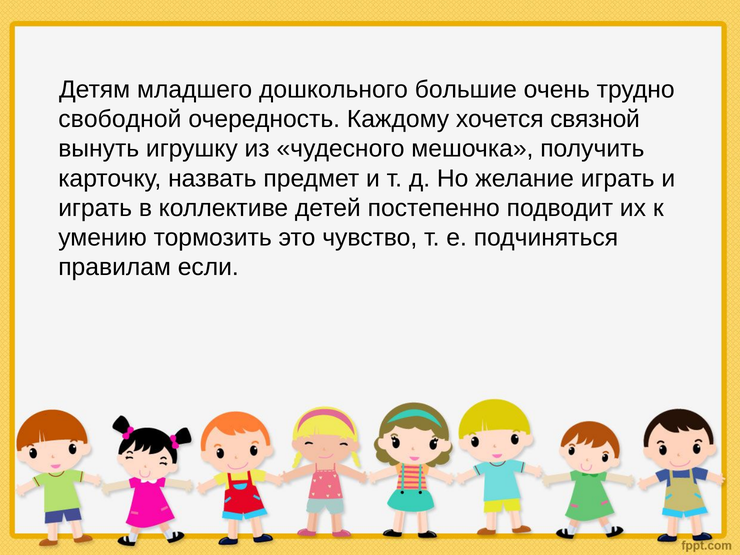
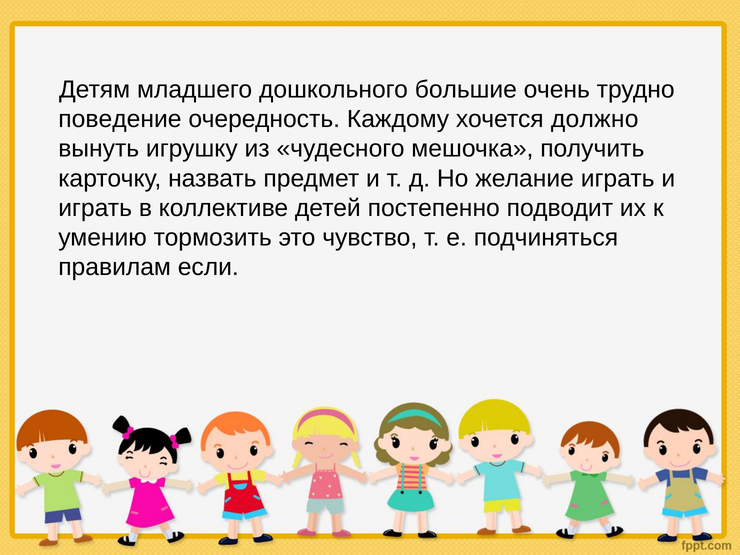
свободной: свободной -> поведение (120, 119)
связной: связной -> должно (595, 119)
